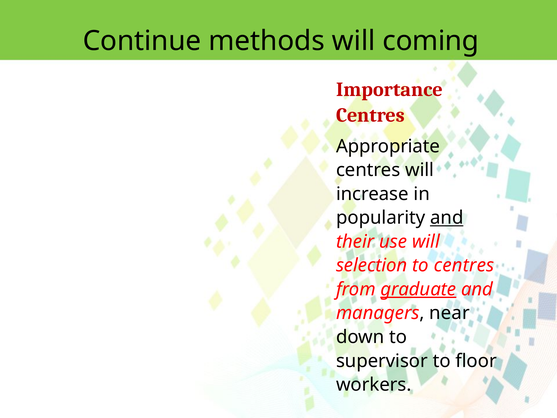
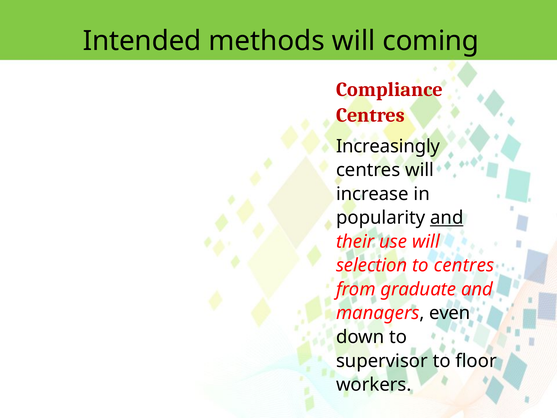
Continue: Continue -> Intended (142, 41)
Importance: Importance -> Compliance (389, 89)
Appropriate: Appropriate -> Increasingly (388, 146)
graduate underline: present -> none (418, 289)
near: near -> even (450, 313)
